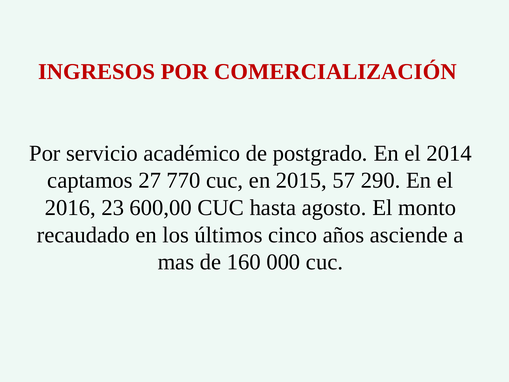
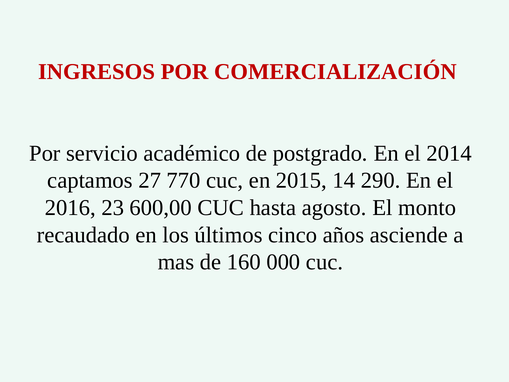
57: 57 -> 14 (344, 180)
